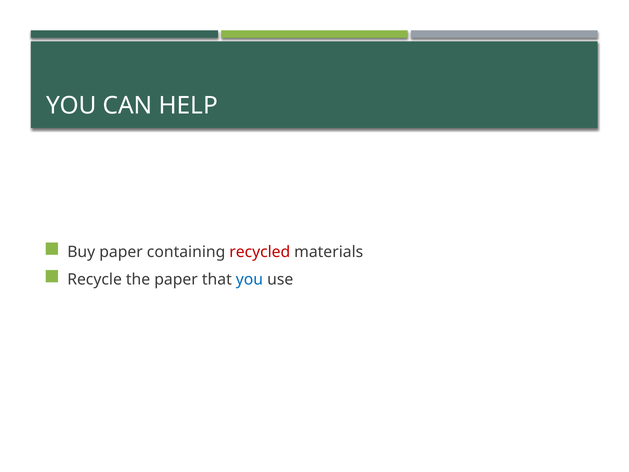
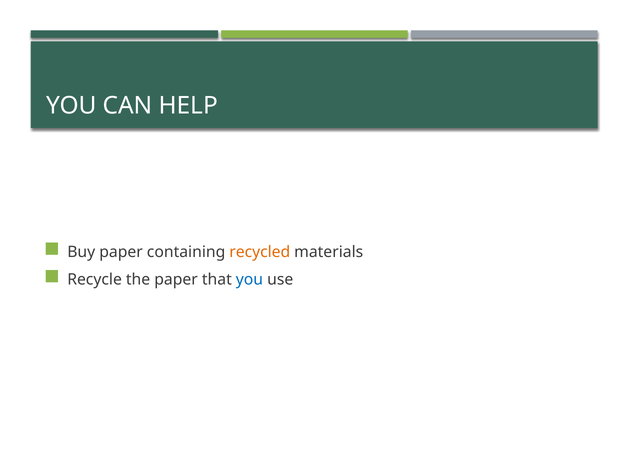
recycled colour: red -> orange (260, 252)
